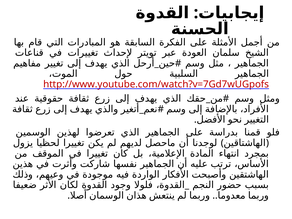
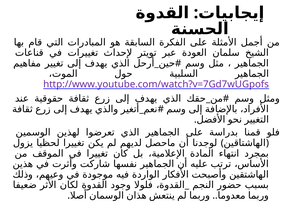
http://www.youtube.com/watch?v=7Gd7wUGpofs colour: red -> purple (156, 84)
